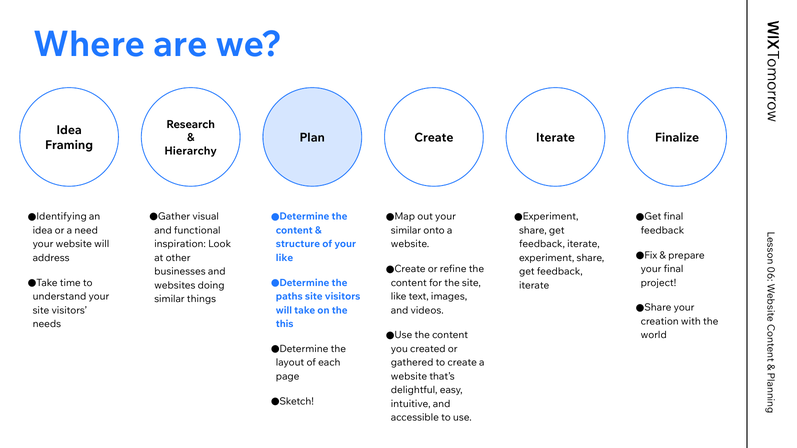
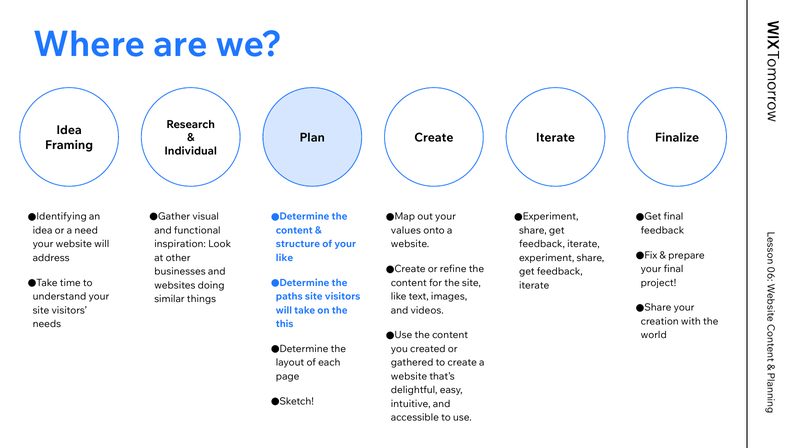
Hierarchy: Hierarchy -> Individual (191, 151)
similar: similar -> values (406, 231)
